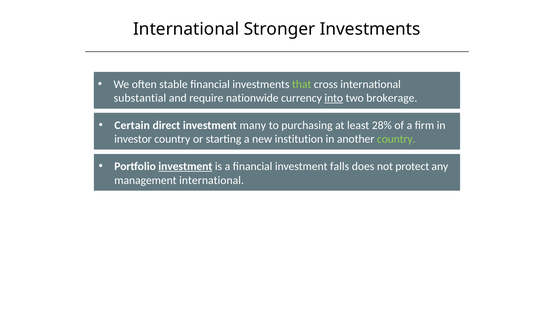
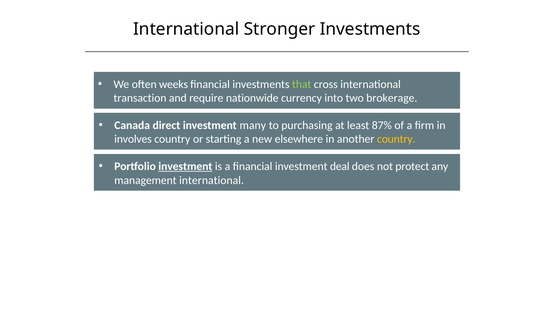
stable: stable -> weeks (174, 84)
substantial: substantial -> transaction (140, 98)
into underline: present -> none (334, 98)
Certain: Certain -> Canada (132, 125)
28%: 28% -> 87% (382, 125)
investor: investor -> involves (133, 139)
institution: institution -> elsewhere (299, 139)
country colour: light green -> yellow (396, 139)
falls: falls -> deal (340, 166)
